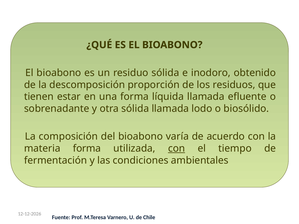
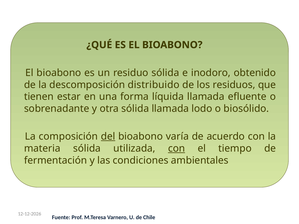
proporción: proporción -> distribuido (154, 85)
del underline: none -> present (108, 137)
materia forma: forma -> sólida (87, 149)
